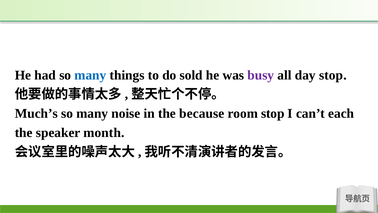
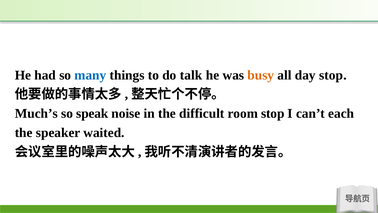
sold: sold -> talk (191, 75)
busy colour: purple -> orange (261, 75)
many: many -> speak (92, 113)
because: because -> difficult (202, 113)
month: month -> waited (104, 133)
